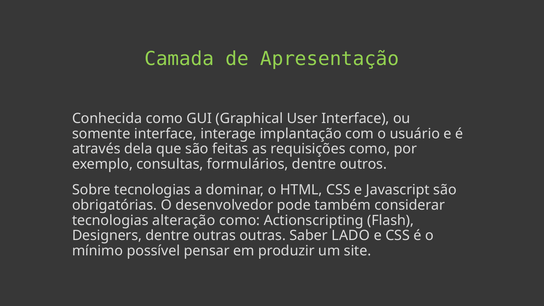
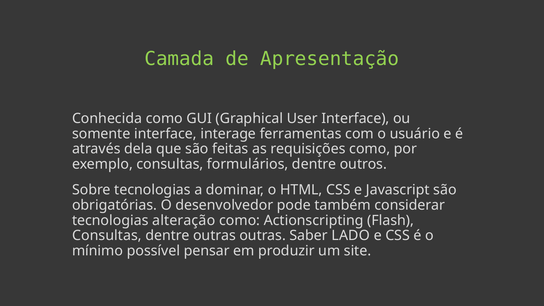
implantação: implantação -> ferramentas (301, 134)
Designers: Designers -> Consultas (107, 236)
